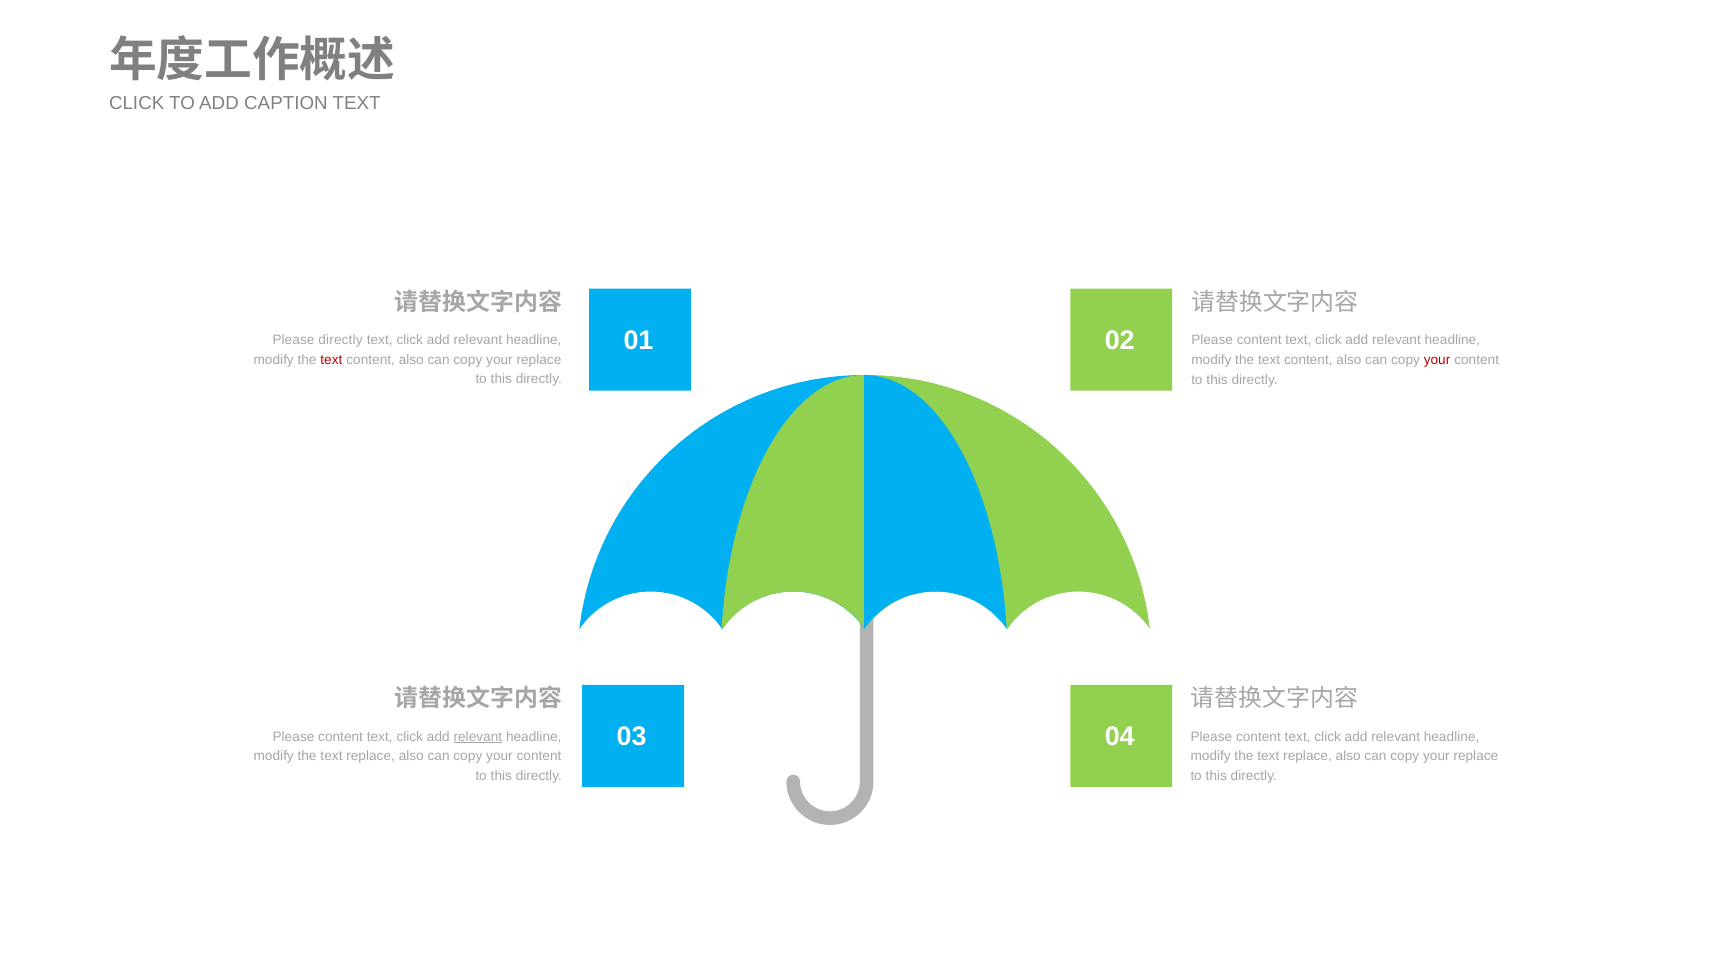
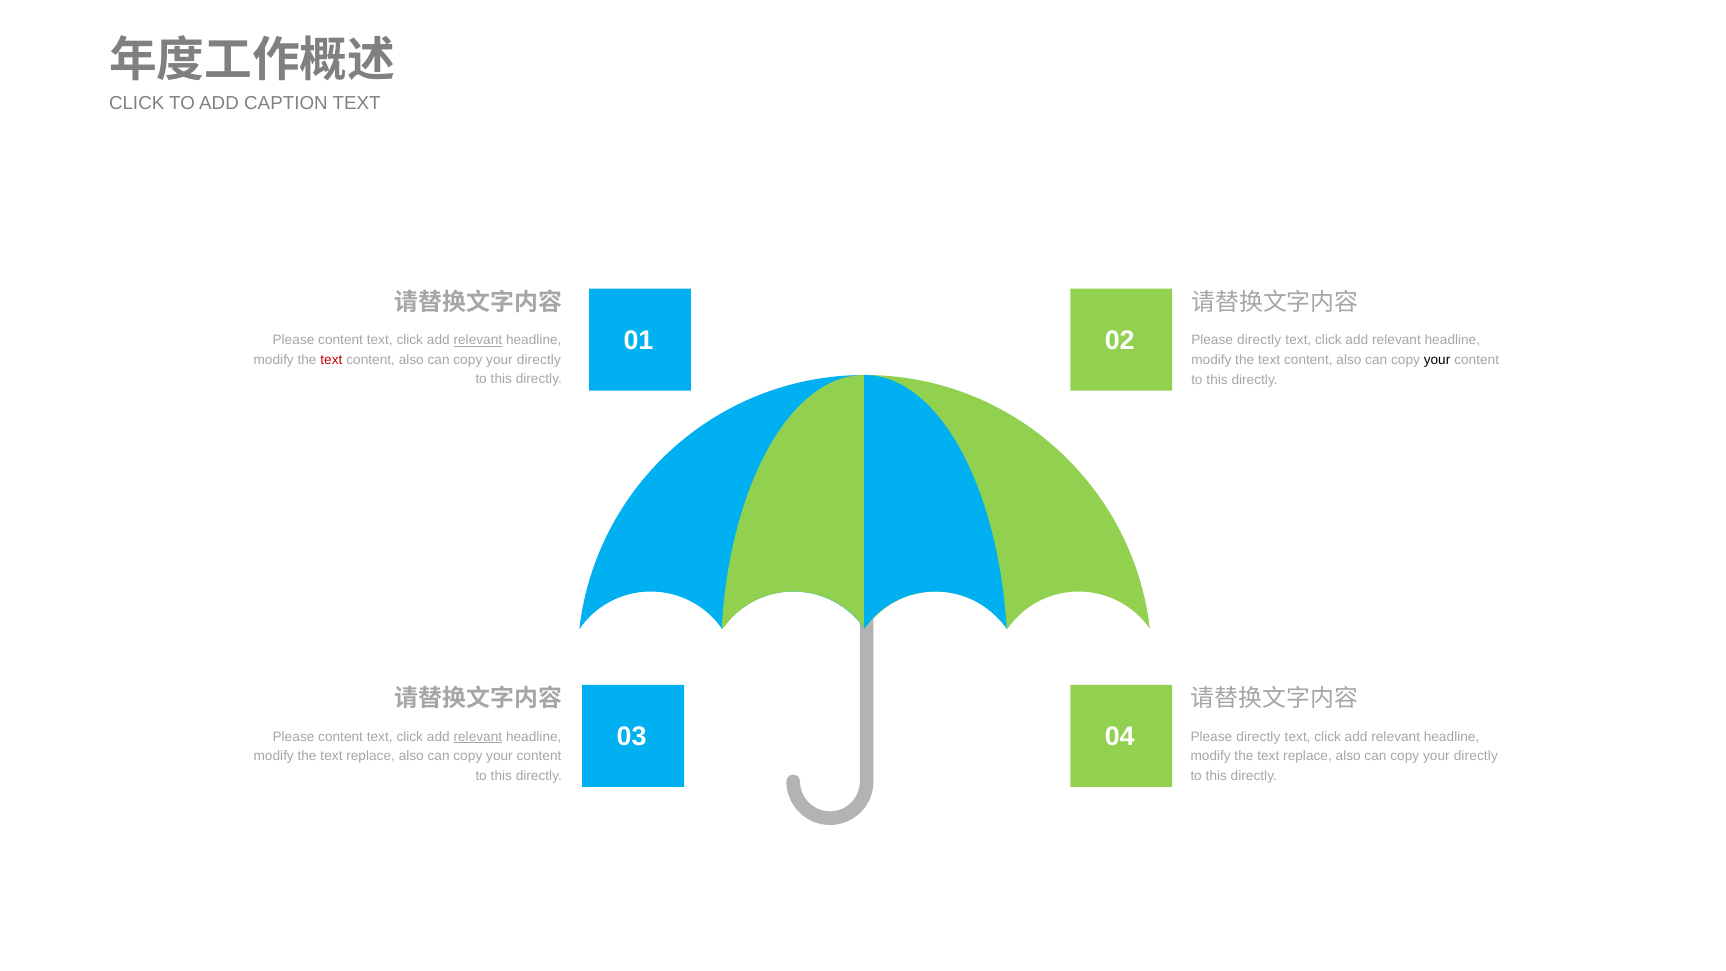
directly: directly -> content (341, 340)
relevant underline: none -> present (478, 340)
content: content -> directly (1259, 340)
replace: replace -> directly (539, 360)
your colour: red -> black (1437, 360)
content: content -> directly (1258, 737)
replace: replace -> directly (1476, 756)
